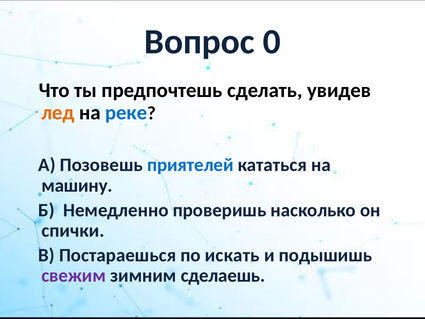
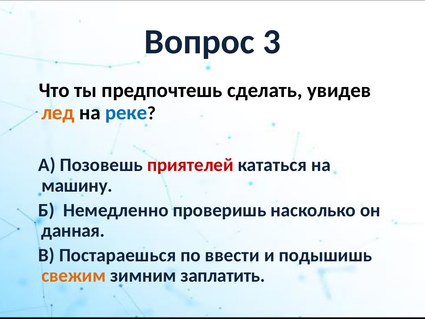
0: 0 -> 3 (272, 42)
приятелей colour: blue -> red (190, 165)
спички: спички -> данная (73, 230)
искать: искать -> ввести (232, 255)
свежим colour: purple -> orange (74, 275)
сделаешь: сделаешь -> заплатить (223, 275)
